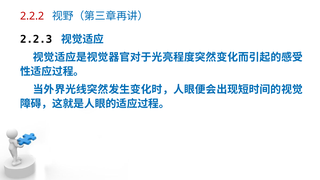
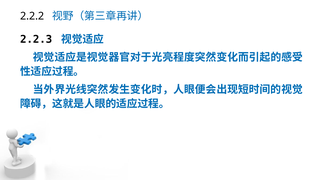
2.2.2 colour: red -> black (32, 16)
